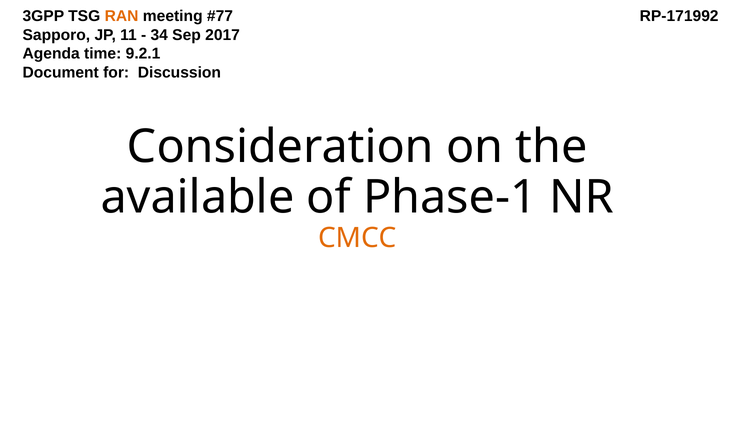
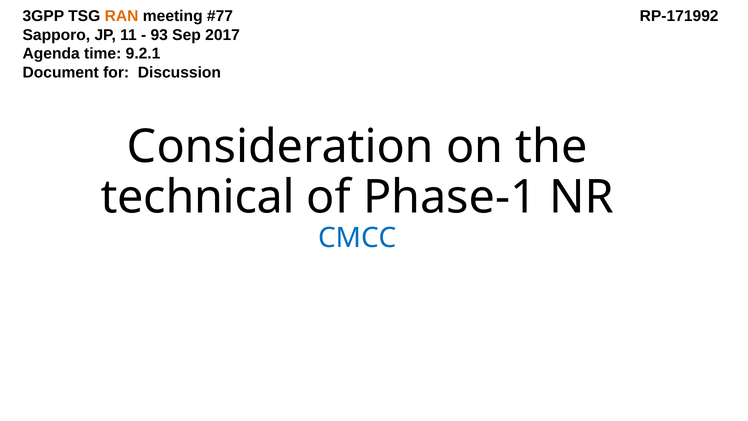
34: 34 -> 93 (159, 35)
available: available -> technical (198, 197)
CMCC colour: orange -> blue (357, 238)
